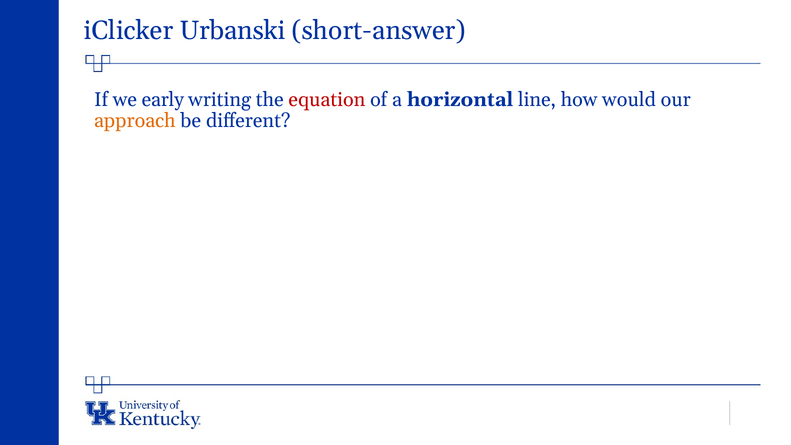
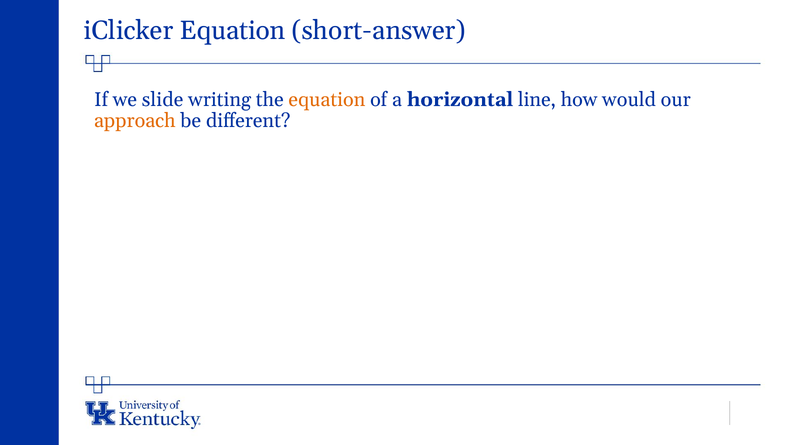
iClicker Urbanski: Urbanski -> Equation (233, 31)
early: early -> slide (163, 99)
equation colour: red -> orange (327, 99)
